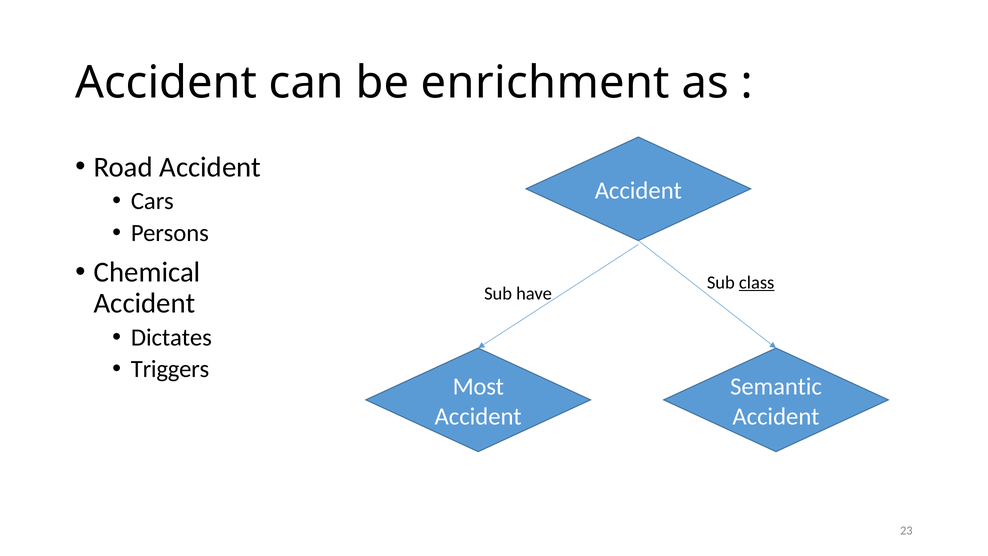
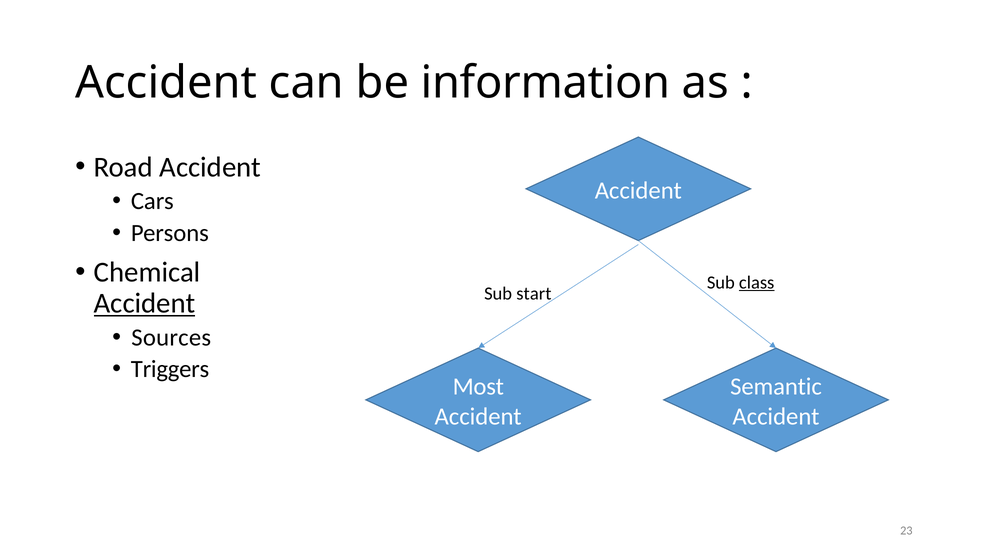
enrichment: enrichment -> information (546, 83)
have: have -> start (534, 293)
Accident underline: none -> present (145, 303)
Dictates: Dictates -> Sources (171, 337)
